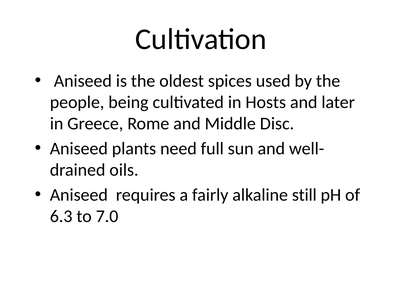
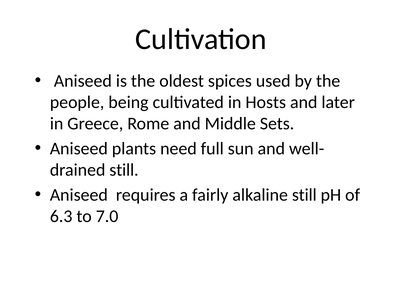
Disc: Disc -> Sets (277, 124)
oils: oils -> still (124, 170)
